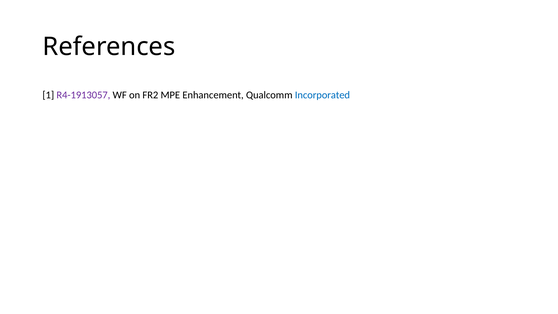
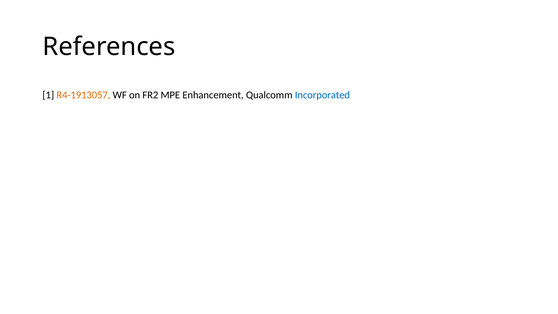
R4-1913057 colour: purple -> orange (83, 95)
